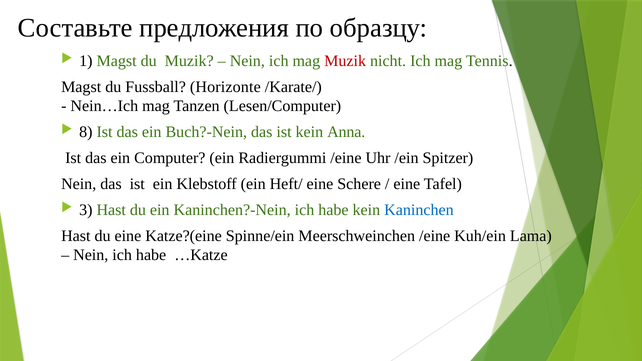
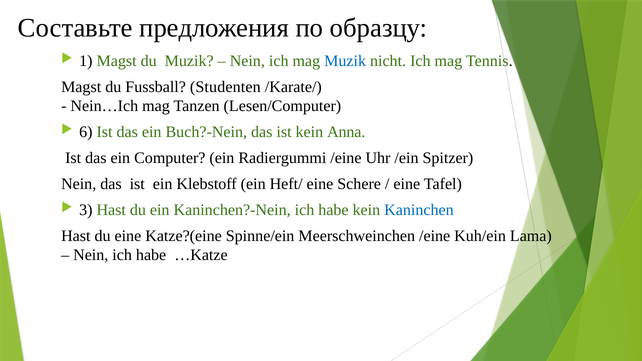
Muzik colour: red -> blue (345, 61)
Horizonte: Horizonte -> Studenten (225, 87)
8: 8 -> 6 (86, 132)
